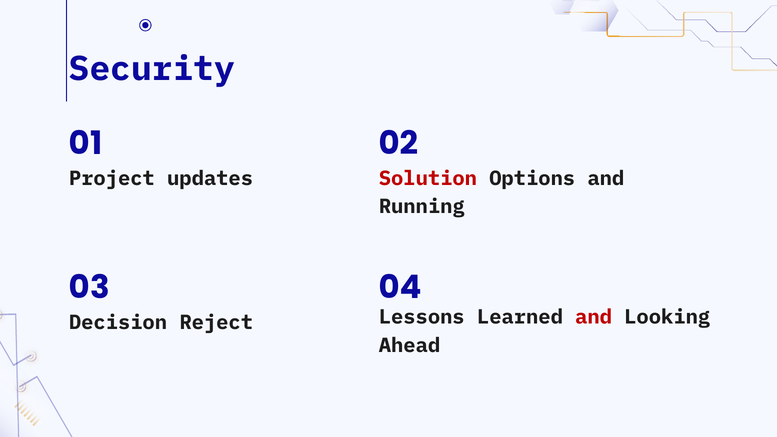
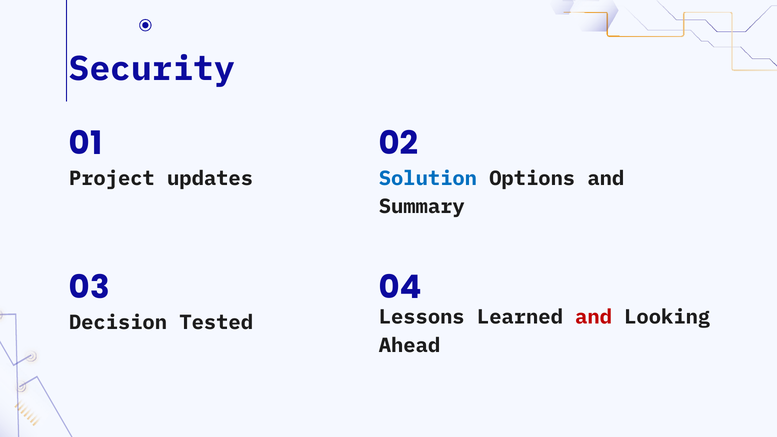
Solution colour: red -> blue (428, 178)
Running: Running -> Summary (422, 207)
Reject: Reject -> Tested (216, 323)
